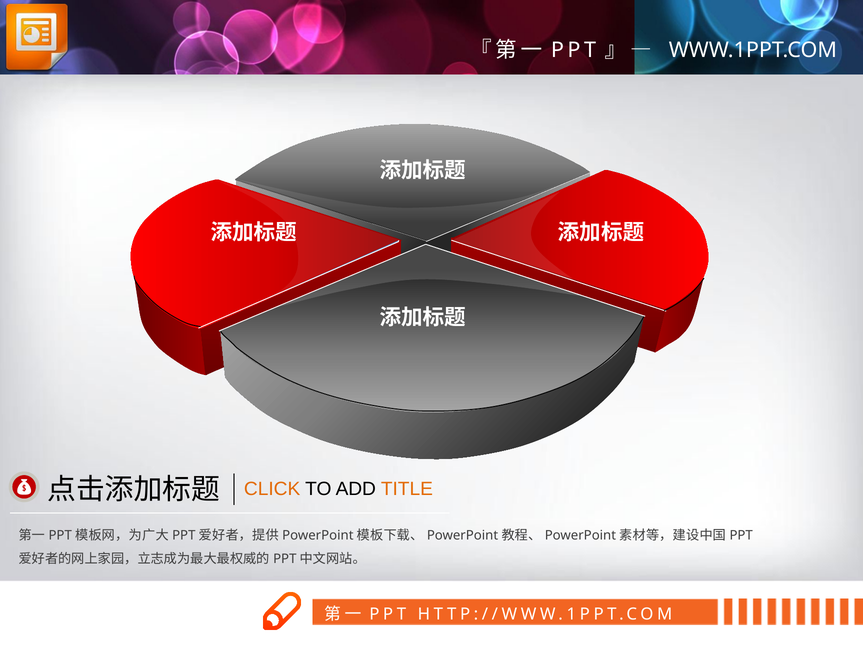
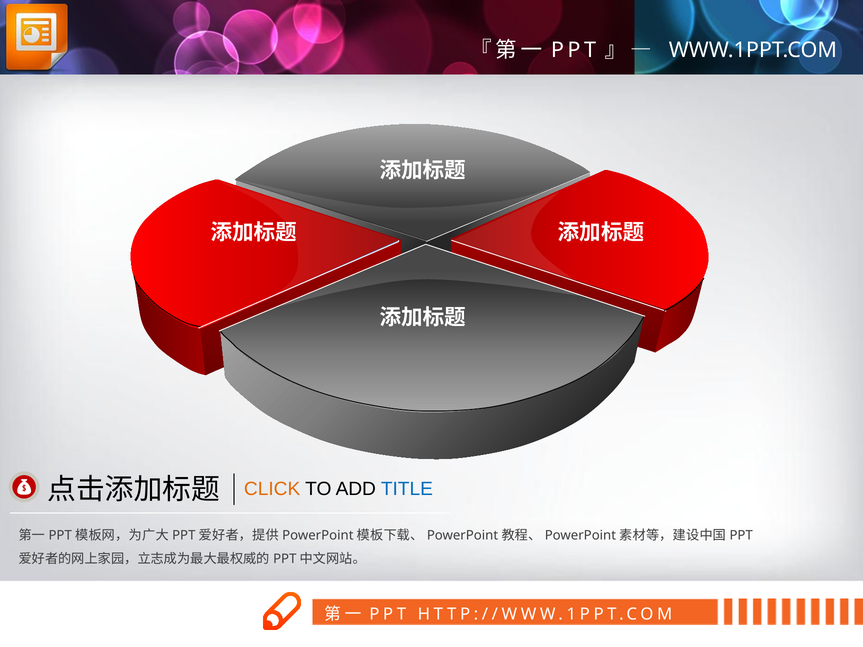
TITLE colour: orange -> blue (407, 489)
